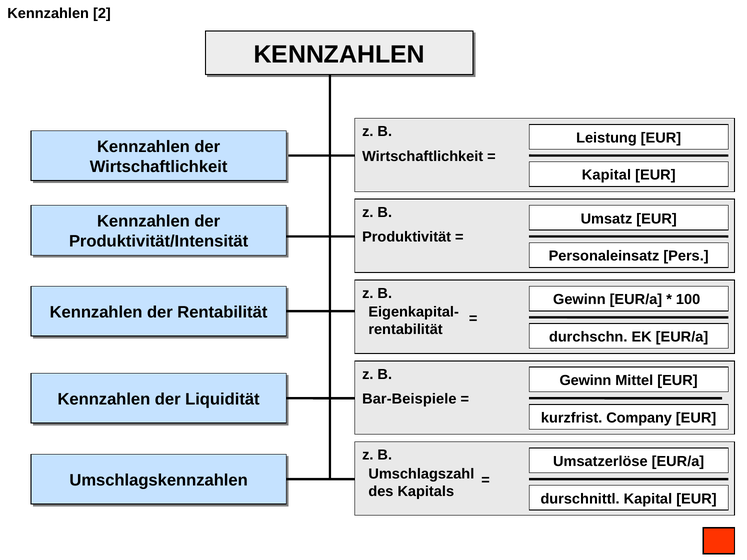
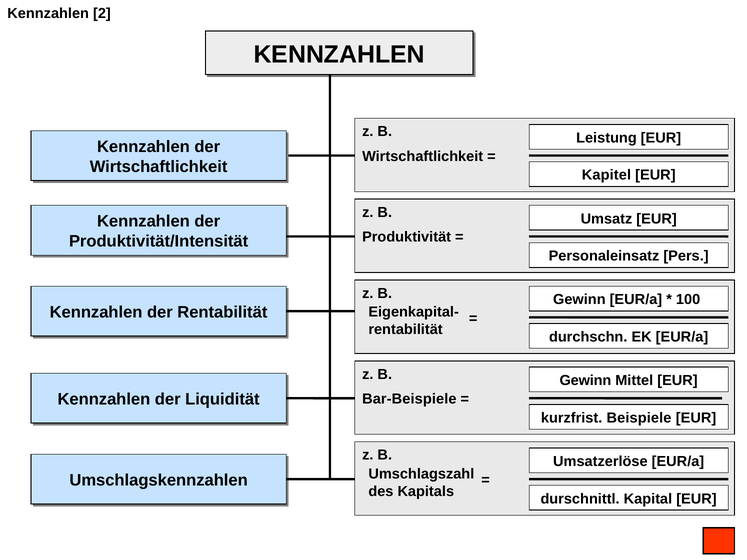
Kapital: Kapital -> Kapitel (606, 175)
Company: Company -> Beispiele (639, 418)
